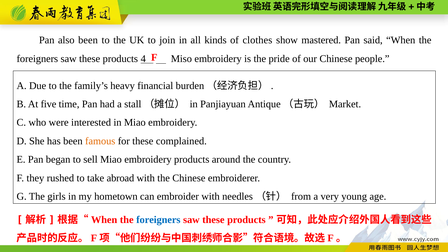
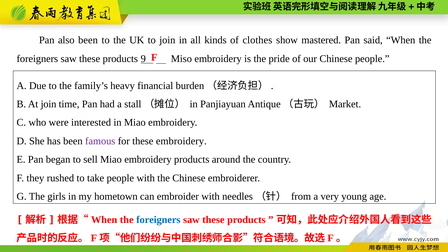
4: 4 -> 9 (143, 59)
At five: five -> join (48, 104)
famous colour: orange -> purple (100, 141)
these complained: complained -> embroidery (181, 141)
take abroad: abroad -> people (120, 178)
